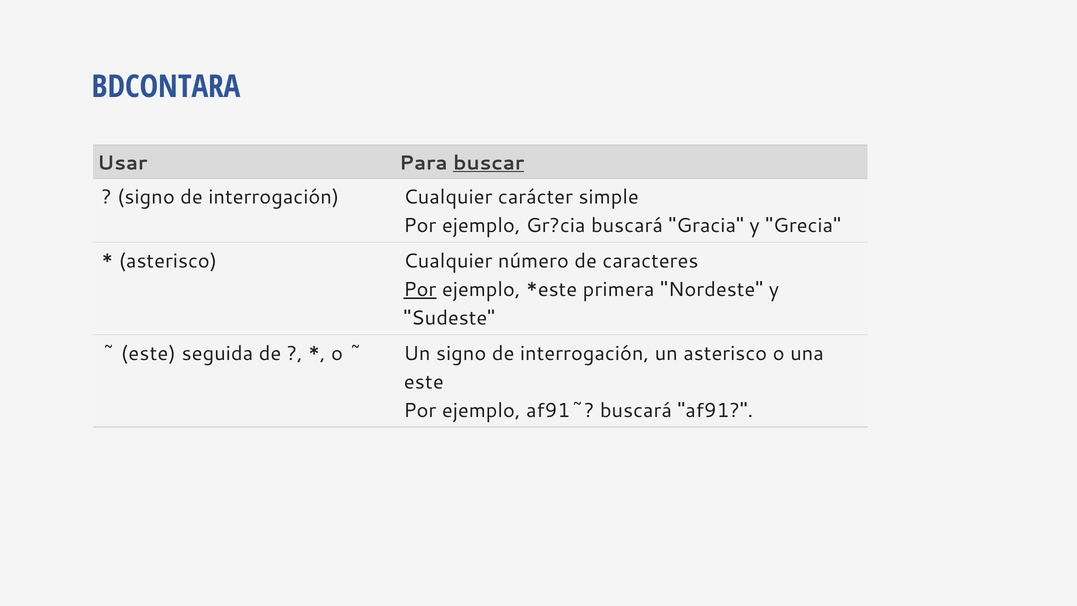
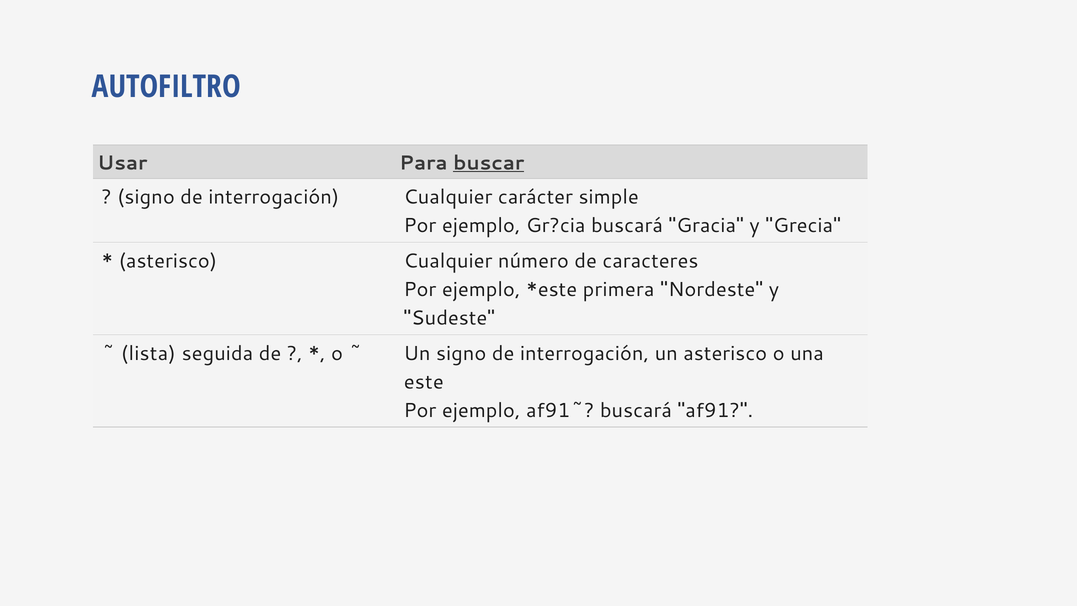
BDCONTARA: BDCONTARA -> AUTOFILTRO (166, 87)
Por underline: present -> none (420, 289)
este: este -> lista (148, 353)
